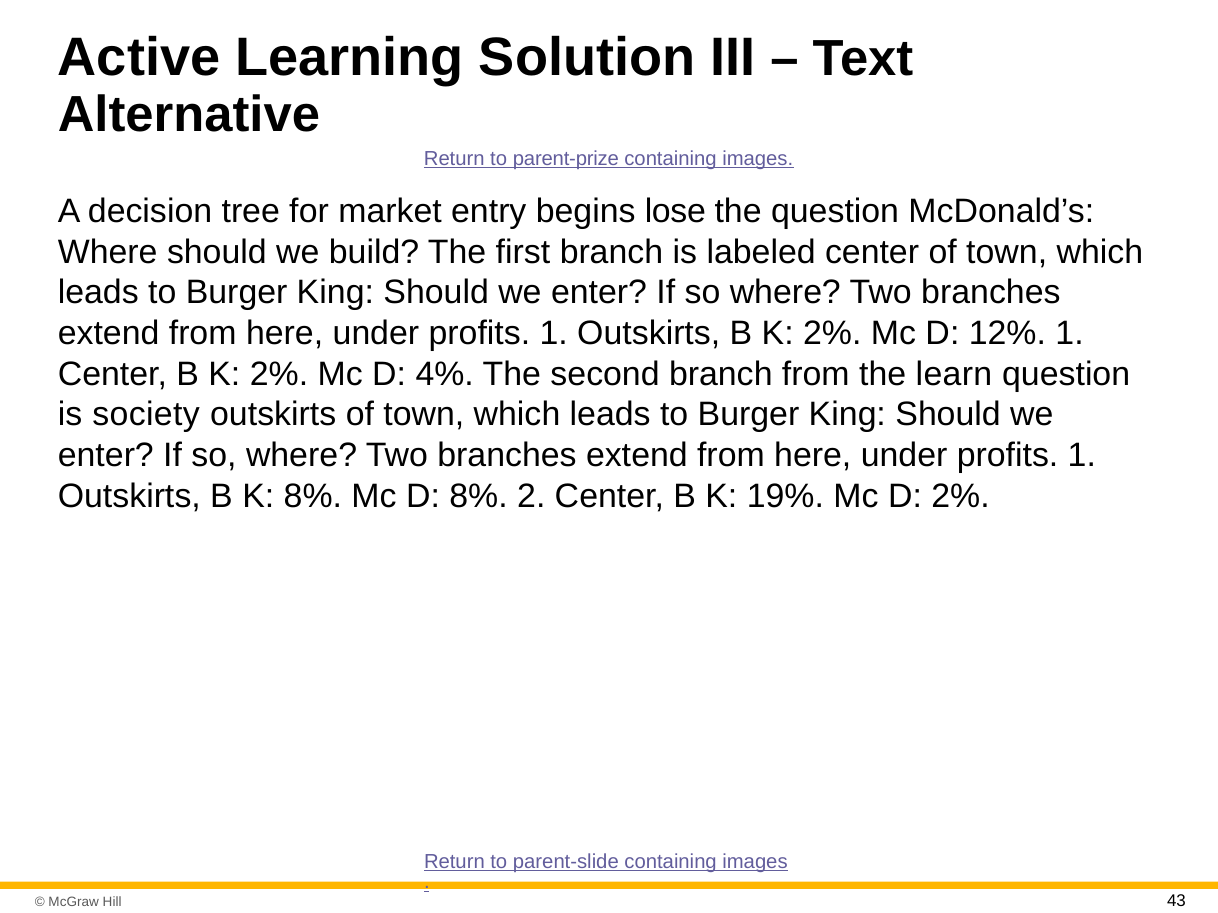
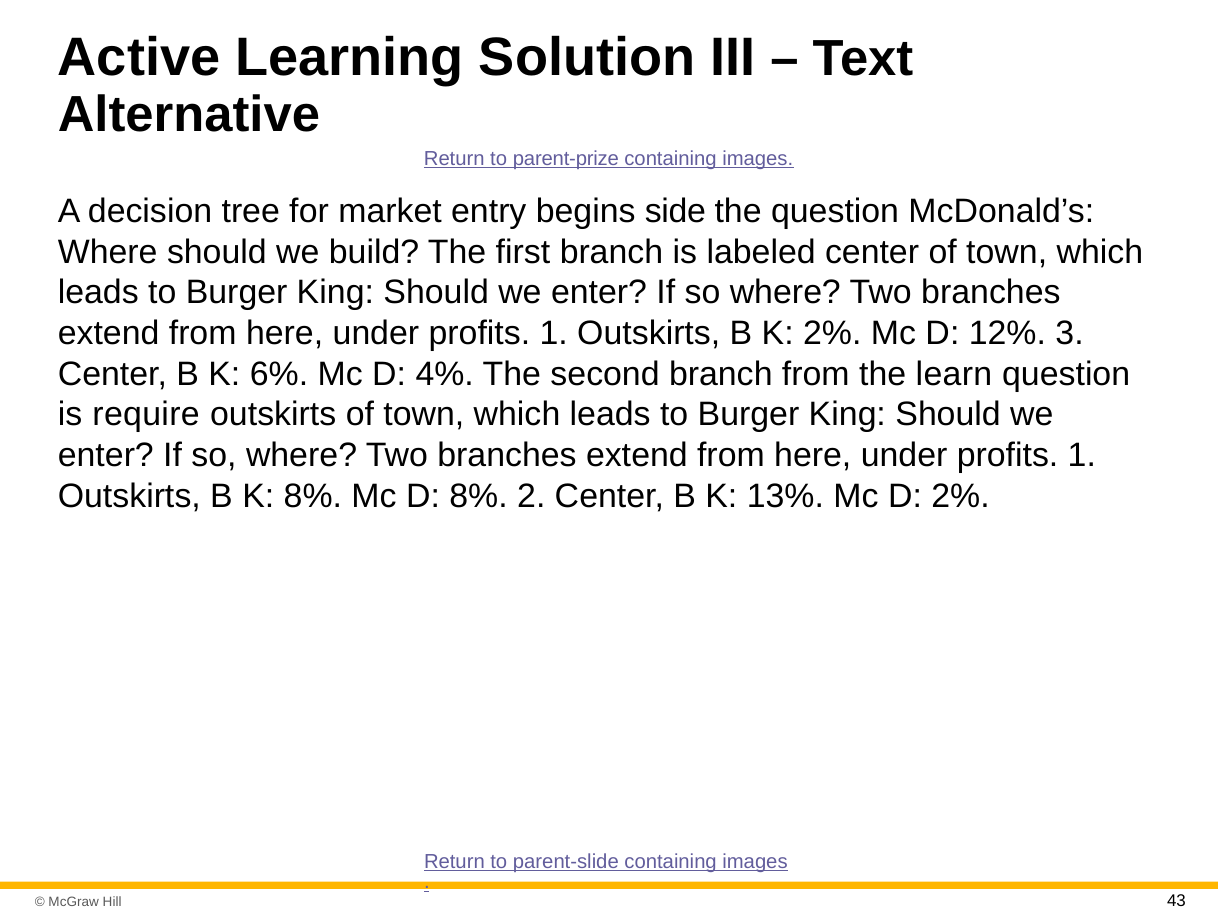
lose: lose -> side (675, 212)
12% 1: 1 -> 3 (1070, 334)
Center B K 2%: 2% -> 6% (279, 374)
society: society -> require (146, 415)
19%: 19% -> 13% (785, 496)
